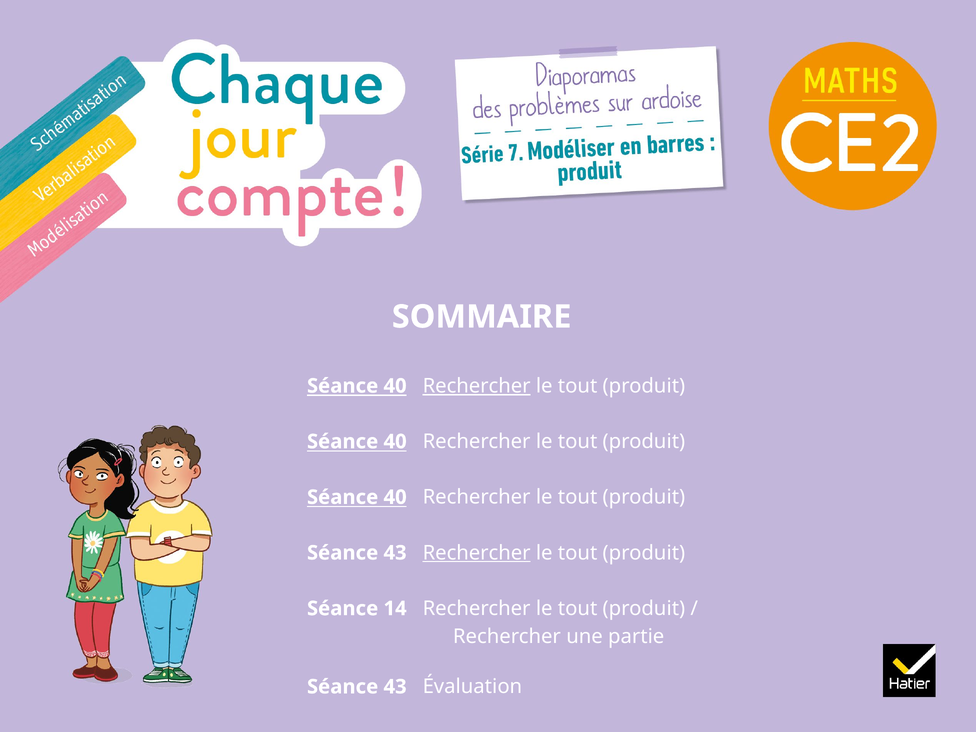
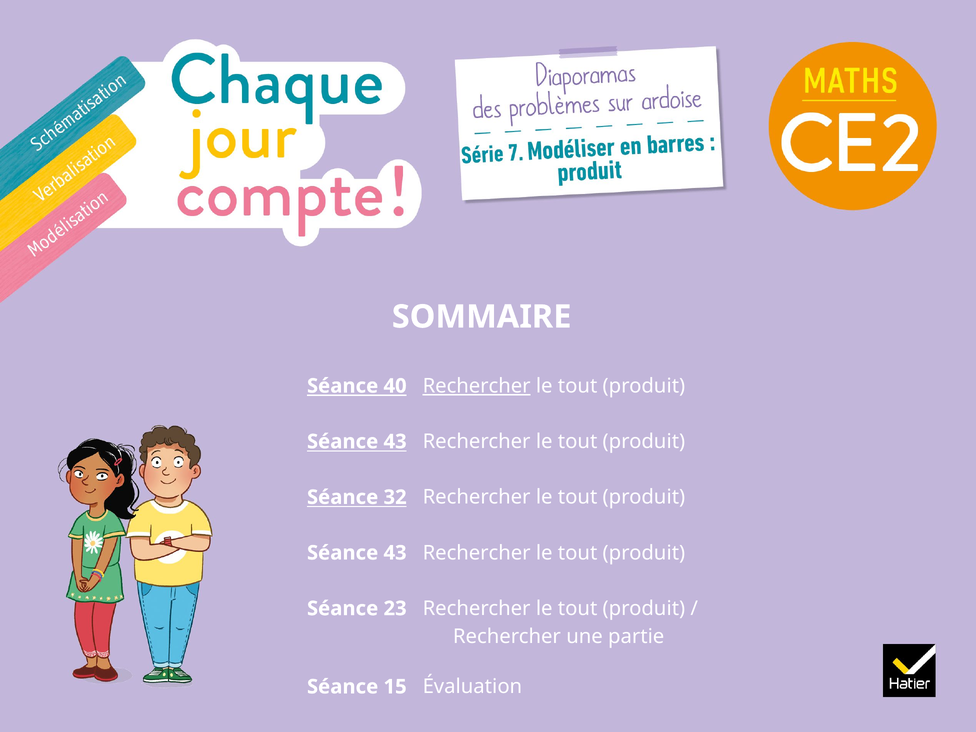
40: 40 -> 43 (395, 442)
40: 40 -> 32 (395, 497)
Rechercher underline: present -> none (477, 553)
14: 14 -> 23 (395, 609)
43: 43 -> 15 (395, 687)
